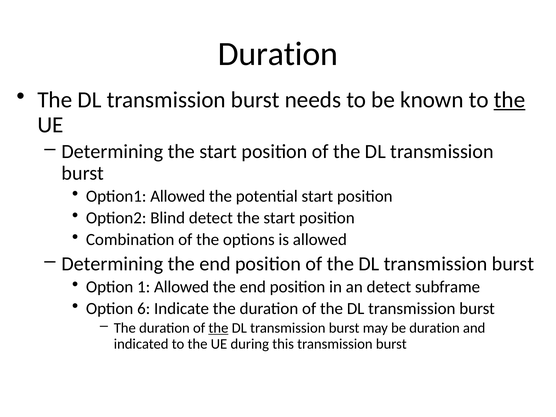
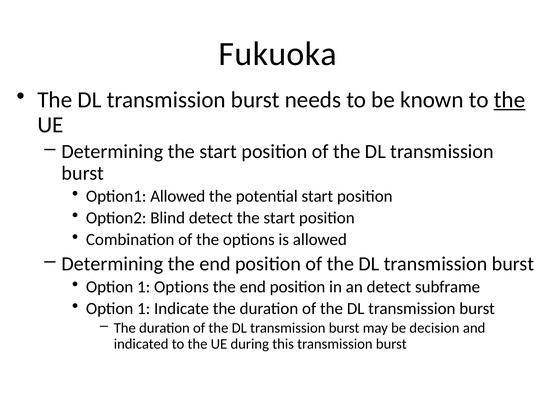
Duration: Duration -> Fukuoka (278, 54)
1 Allowed: Allowed -> Options (181, 287)
6: 6 -> 1 (144, 309)
the underline: present -> none (218, 328)
be duration: duration -> decision (434, 328)
